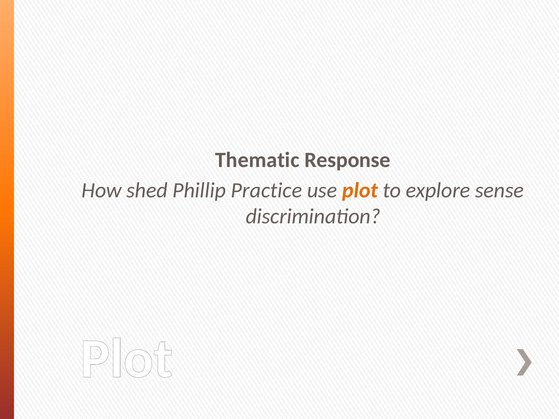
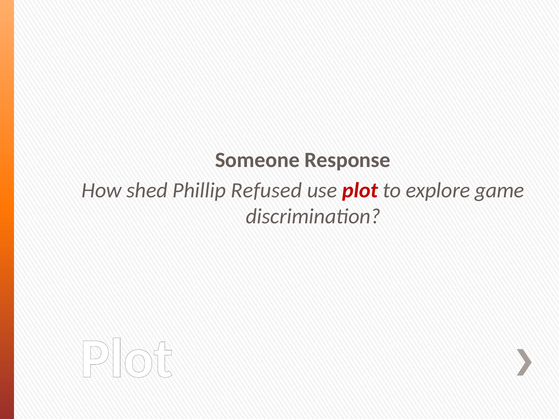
Thematic: Thematic -> Someone (257, 160)
Practice: Practice -> Refused (266, 190)
plot colour: orange -> red (360, 190)
sense: sense -> game (500, 190)
